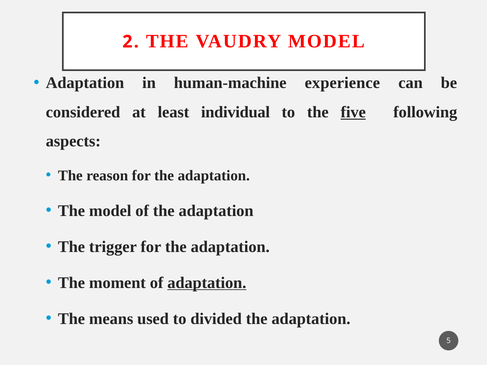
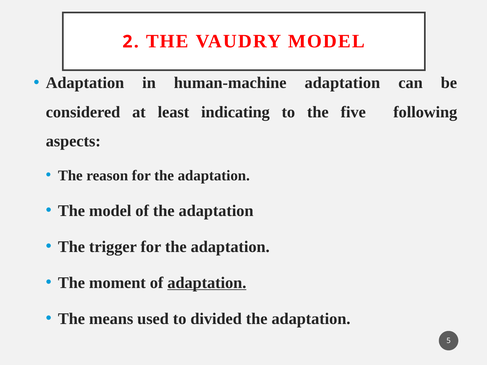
human-machine experience: experience -> adaptation (342, 83)
individual: individual -> indicating (235, 112)
five underline: present -> none (353, 112)
